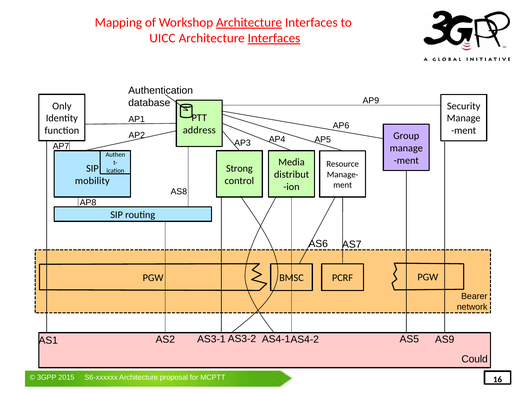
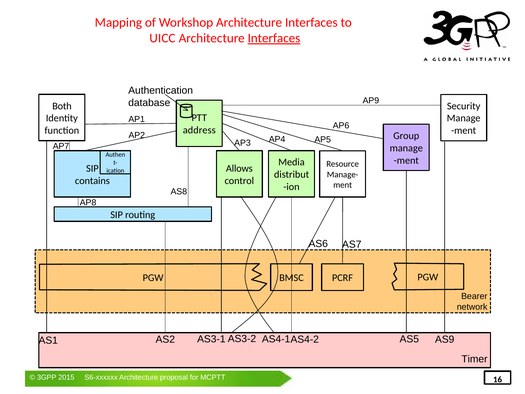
Architecture underline: present -> none (249, 22)
Only: Only -> Both (62, 106)
Strong: Strong -> Allows (239, 168)
mobility: mobility -> contains (92, 181)
Could: Could -> Timer (475, 359)
